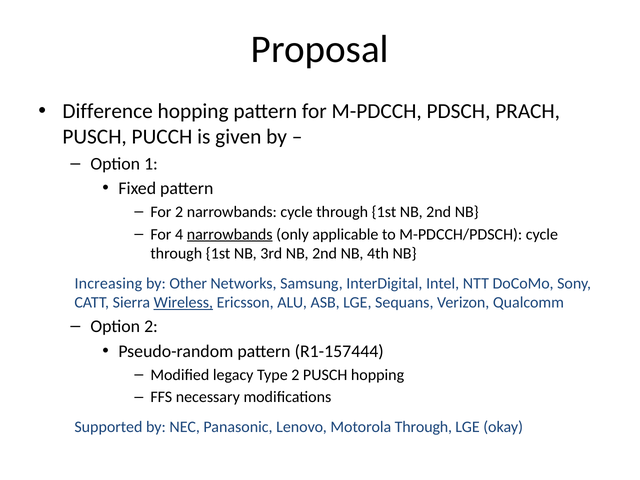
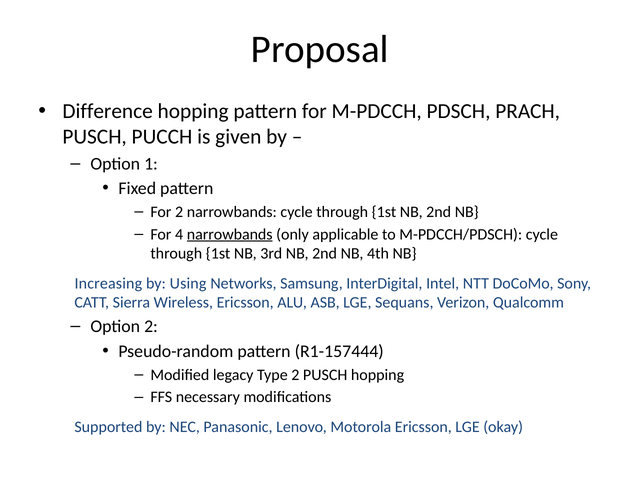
Other: Other -> Using (188, 283)
Wireless underline: present -> none (183, 303)
Motorola Through: Through -> Ericsson (423, 427)
